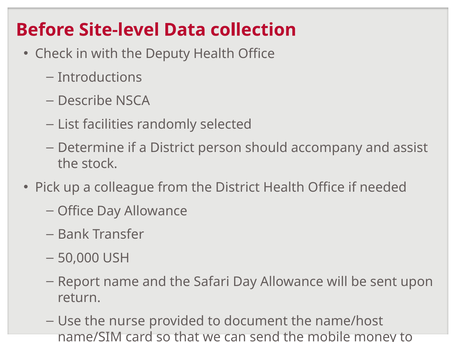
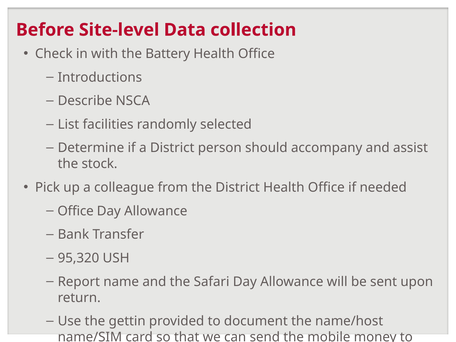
Deputy: Deputy -> Battery (168, 54)
50,000: 50,000 -> 95,320 (78, 258)
nurse: nurse -> gettin (127, 321)
